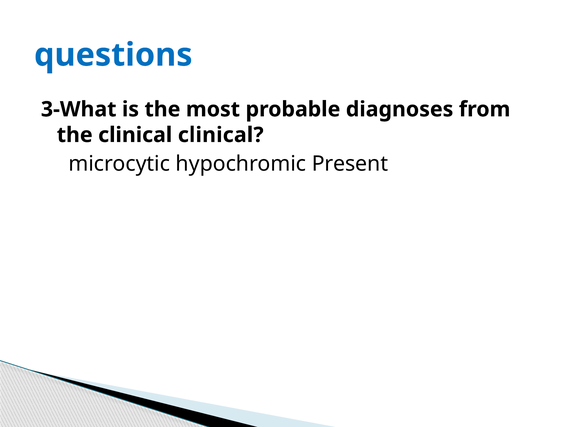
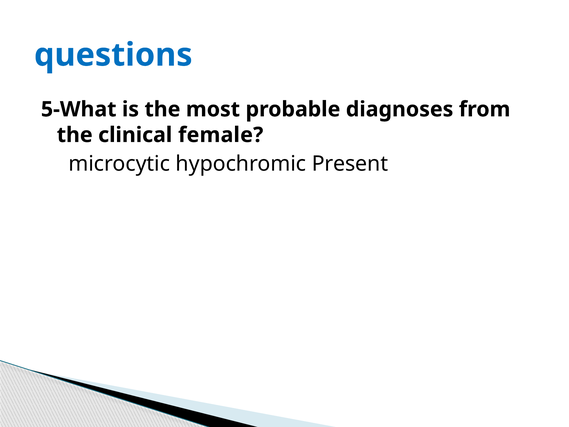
3-What: 3-What -> 5-What (79, 109)
clinical clinical: clinical -> female (221, 135)
